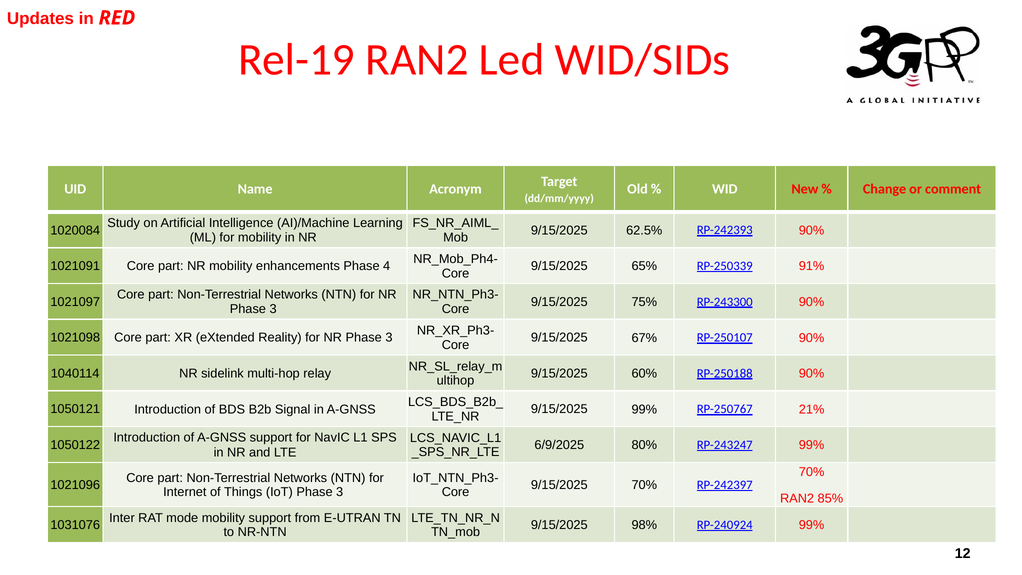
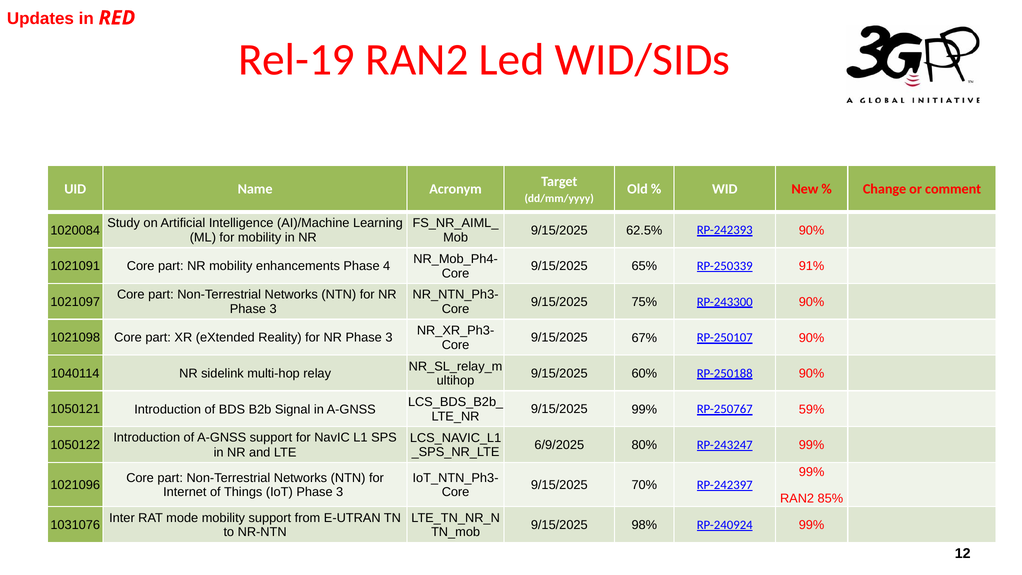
21%: 21% -> 59% (812, 409)
70%: 70% -> 99% (812, 472)
